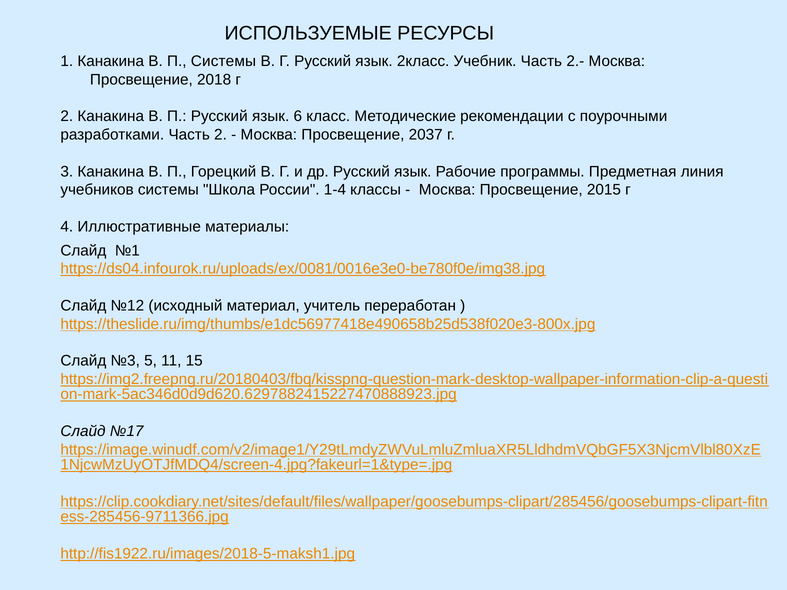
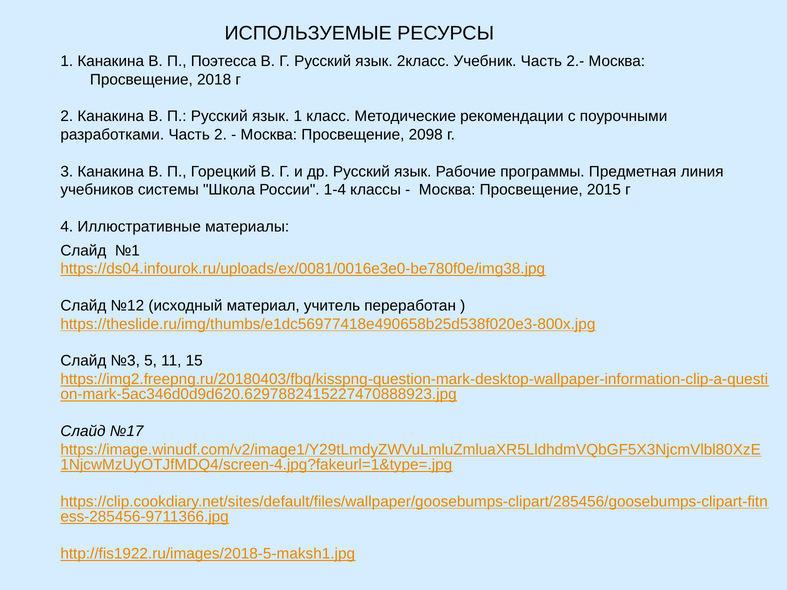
П Системы: Системы -> Поэтесса (224, 61)
язык 6: 6 -> 1 (298, 116)
2037: 2037 -> 2098 (426, 135)
